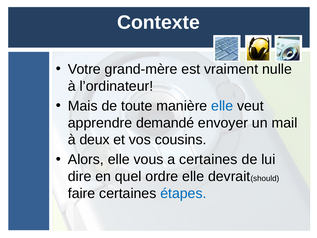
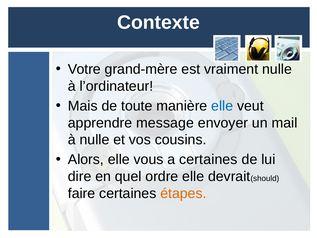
demandé: demandé -> message (165, 123)
à deux: deux -> nulle (95, 140)
étapes colour: blue -> orange (183, 193)
